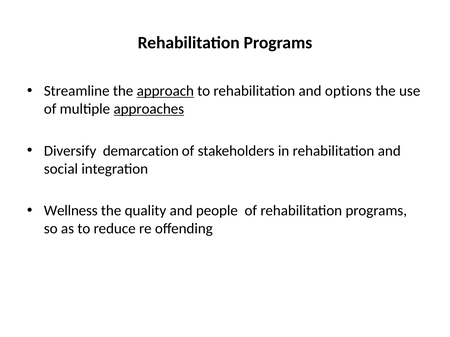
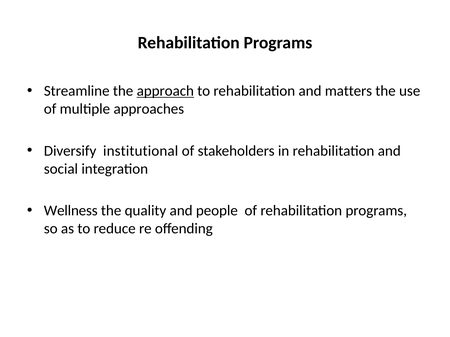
options: options -> matters (348, 91)
approaches underline: present -> none (149, 109)
demarcation: demarcation -> institutional (141, 151)
